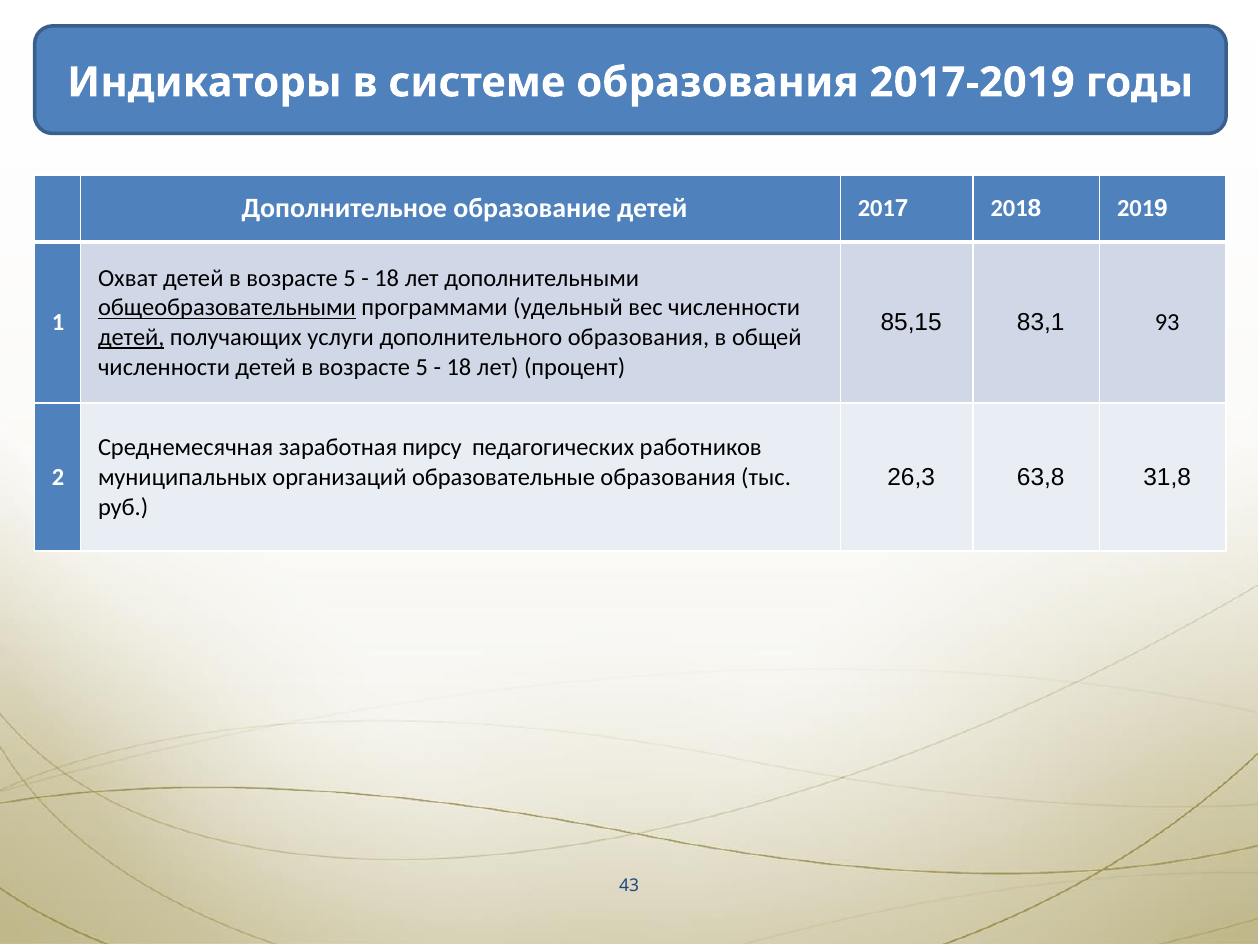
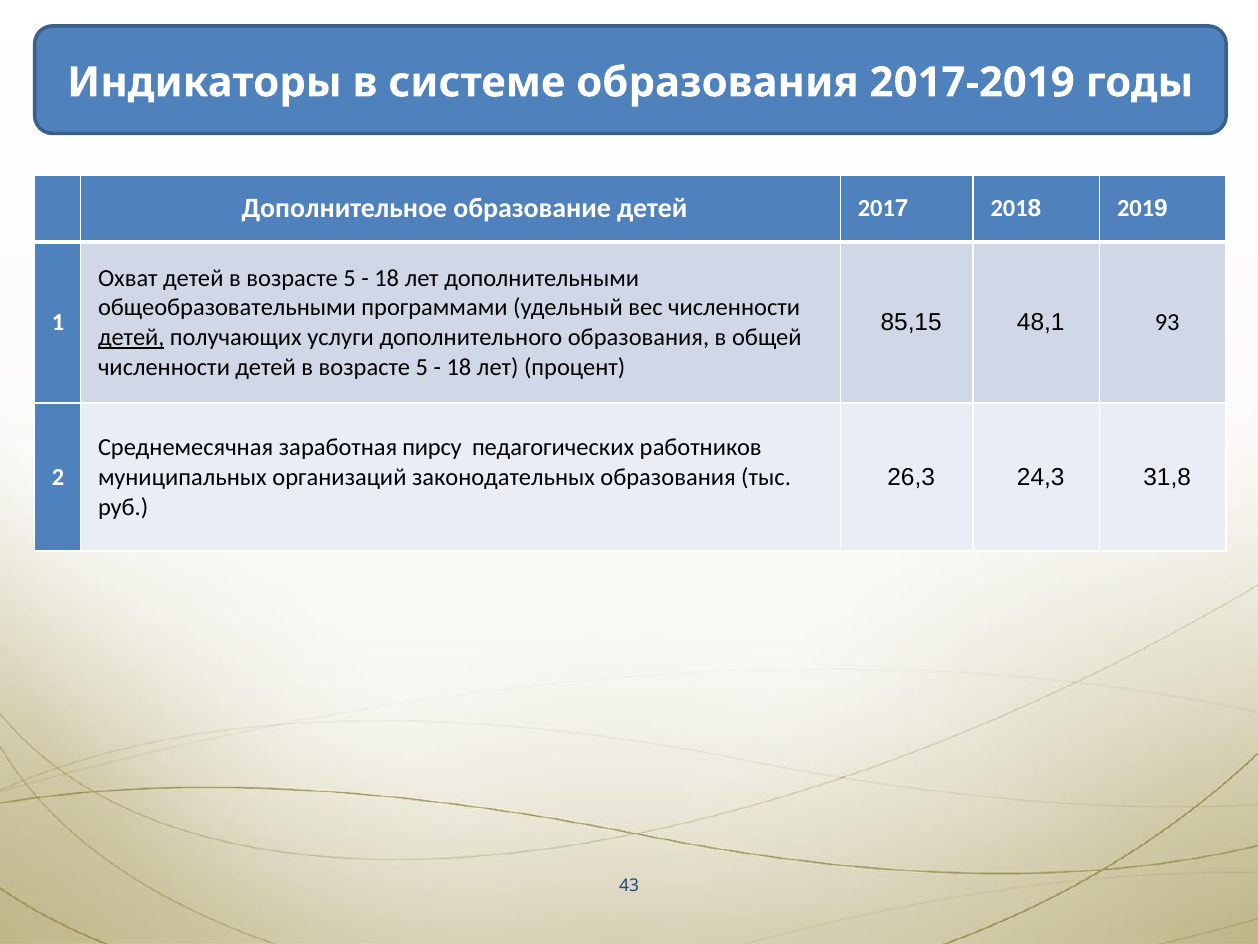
общеобразовательными underline: present -> none (227, 308)
83,1: 83,1 -> 48,1 (1041, 323)
63,8: 63,8 -> 24,3 (1041, 477)
образовательные: образовательные -> законодательных (503, 477)
